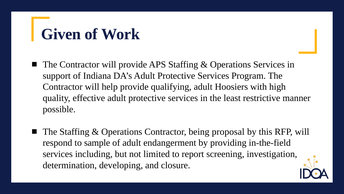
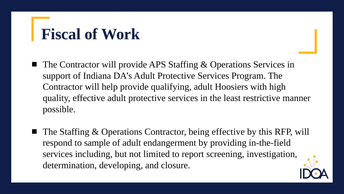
Given: Given -> Fiscal (61, 34)
being proposal: proposal -> effective (228, 131)
